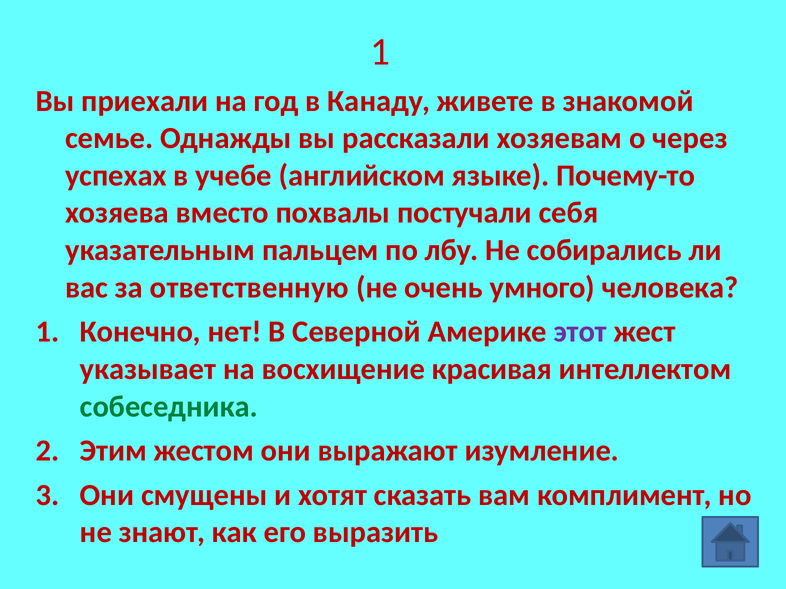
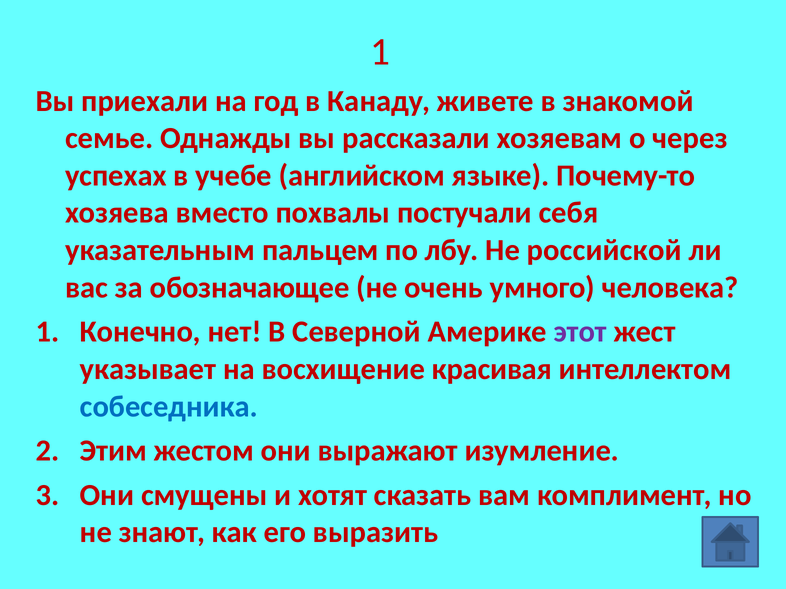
собирались: собирались -> российской (604, 250)
ответственную: ответственную -> обозначающее (250, 288)
собеседника colour: green -> blue (169, 407)
